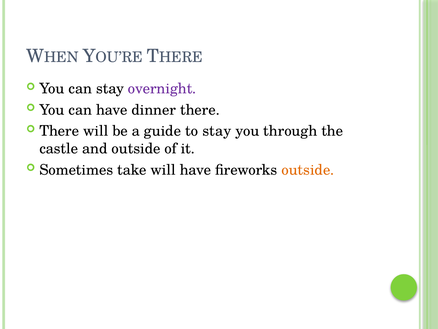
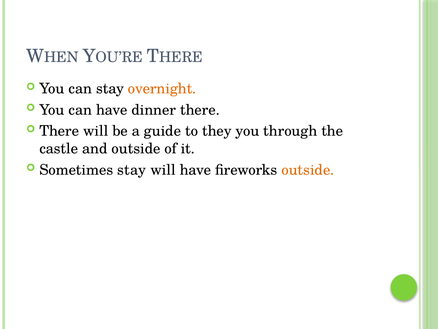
overnight colour: purple -> orange (162, 89)
to stay: stay -> they (217, 131)
Sometimes take: take -> stay (132, 170)
